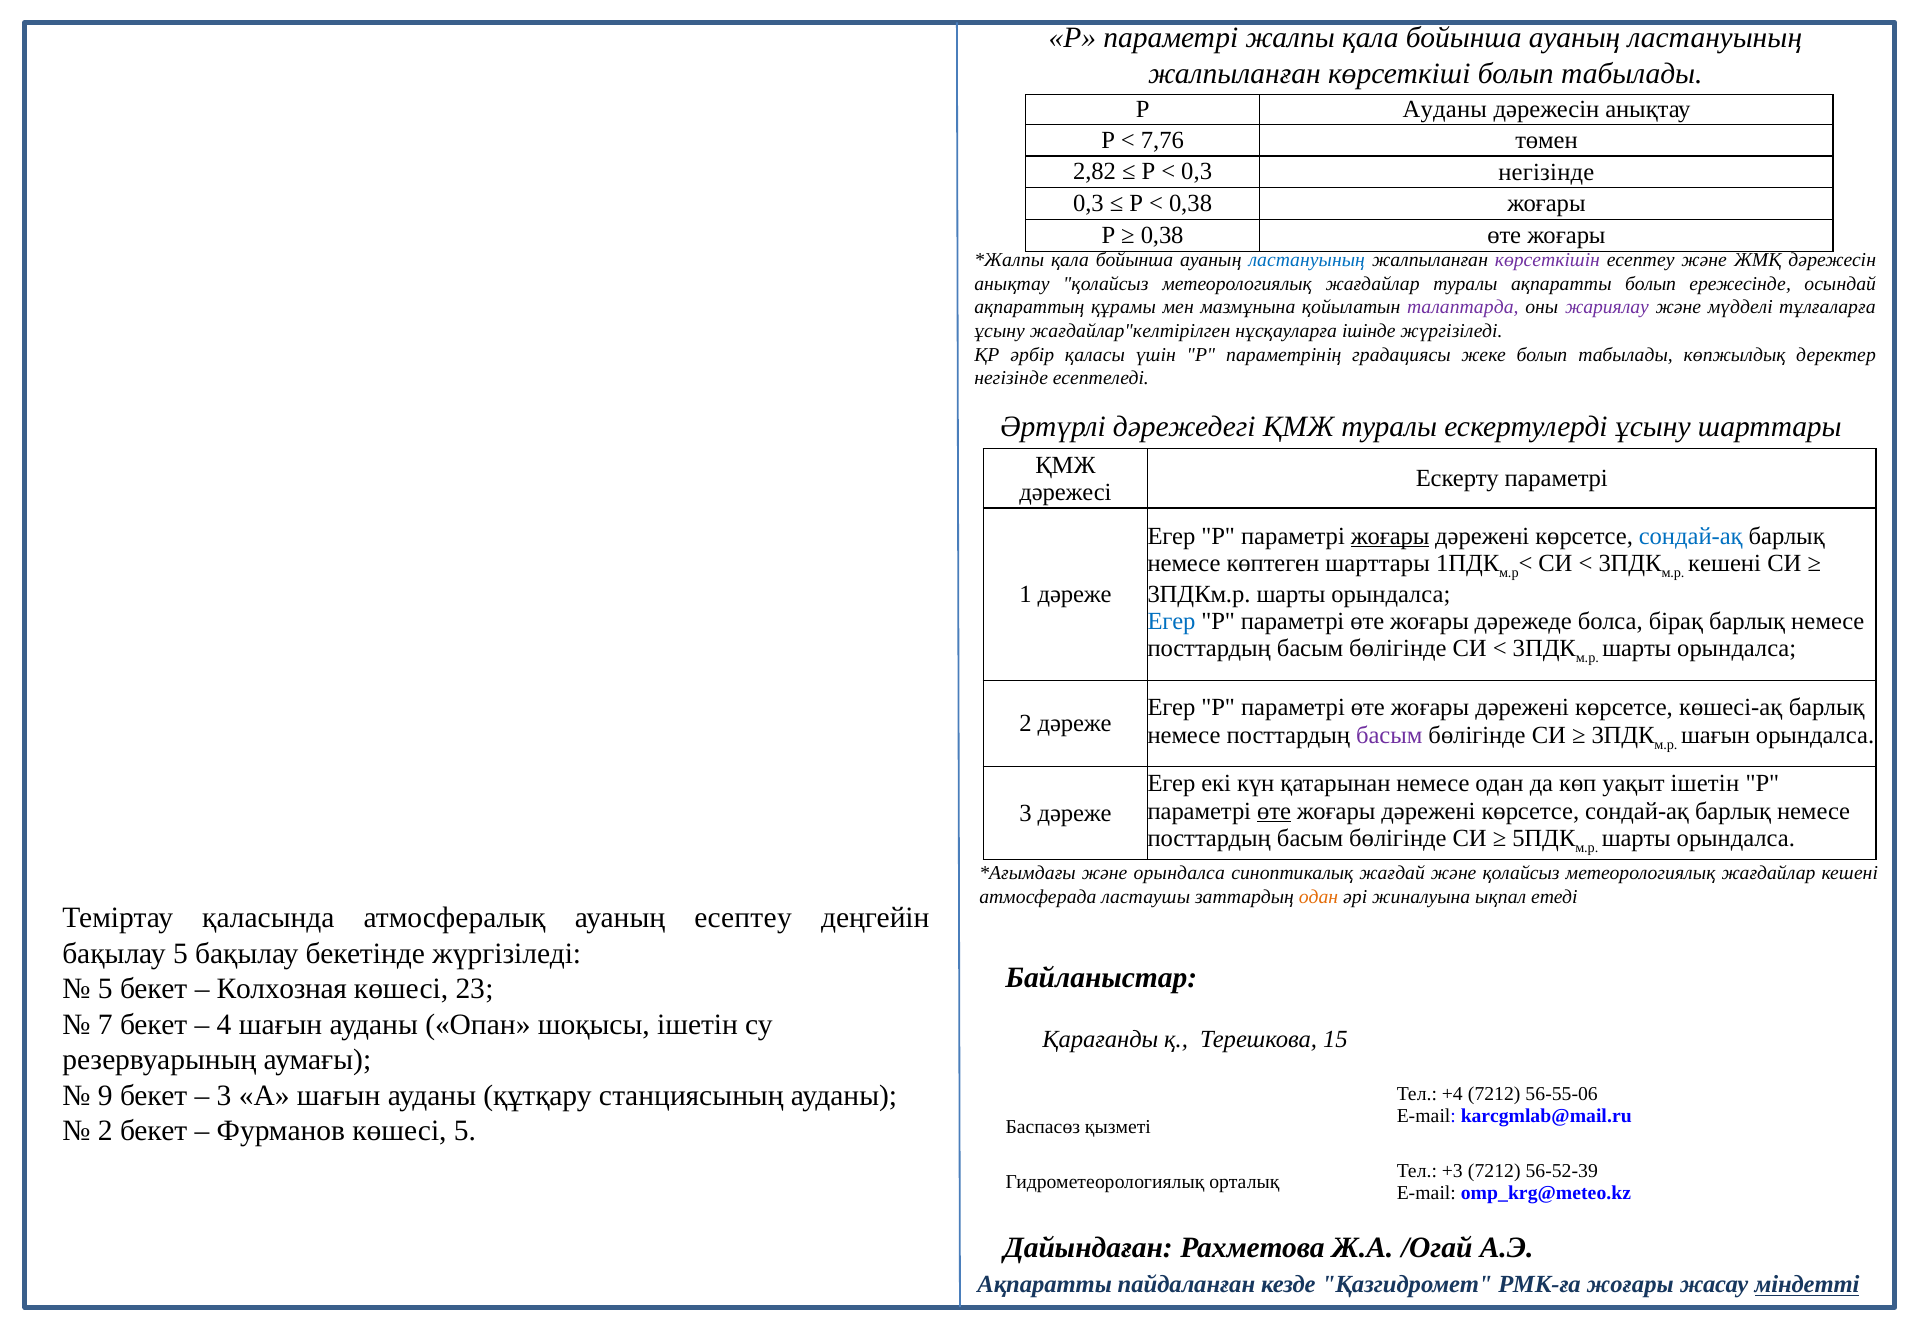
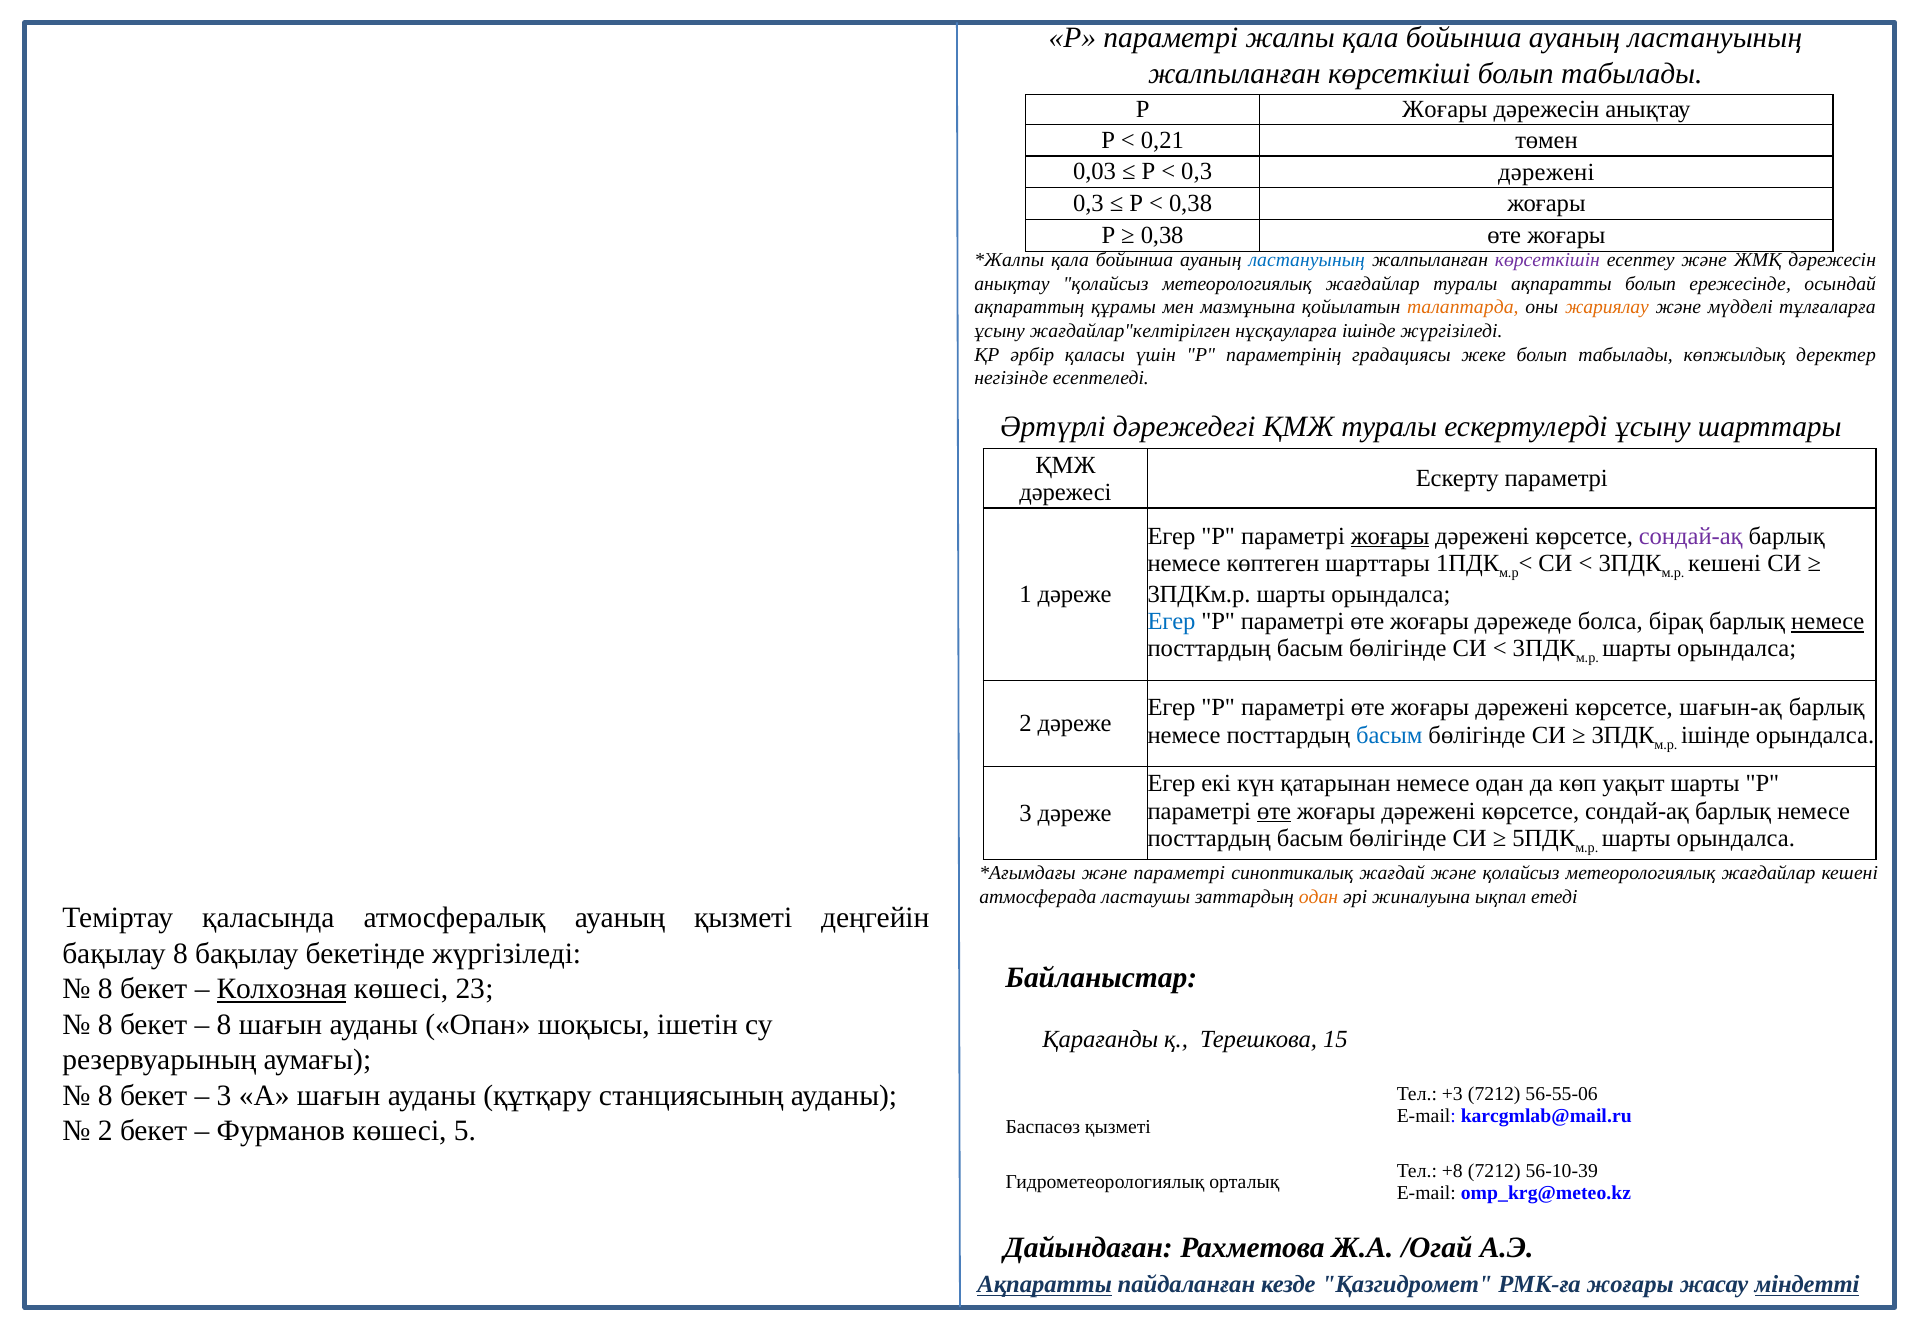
Р Ауданы: Ауданы -> Жоғары (1445, 110)
7,76: 7,76 -> 0,21 (1162, 140)
2,82: 2,82 -> 0,03 (1095, 171)
0,3 негізінде: негізінде -> дәрежені (1546, 172)
талаптарда colour: purple -> orange (1463, 307)
жариялау colour: purple -> orange (1607, 307)
сондай-ақ colour: blue -> purple (1691, 536)
немесе underline: none -> present (1828, 621)
көшесі-ақ: көшесі-ақ -> шағын-ақ (1731, 707)
басым colour: purple -> blue (1389, 735)
шағын: шағын -> ішінде (1716, 735)
уақыт ішетін: ішетін -> шарты (1705, 783)
және орындалса: орындалса -> параметрі (1179, 873)
ауаның есептеу: есептеу -> қызметі (743, 918)
бақылау 5: 5 -> 8 (180, 953)
5: 5 -> 8 (105, 988)
Колхозная underline: none -> present (282, 988)
7: 7 -> 8 (105, 1024)
4: 4 -> 8 (224, 1024)
9: 9 -> 8 (105, 1095)
+4: +4 -> +3 (1452, 1093)
+3: +3 -> +8 (1452, 1170)
56-52-39: 56-52-39 -> 56-10-39 (1562, 1170)
Ақпаратты underline: none -> present (1045, 1284)
